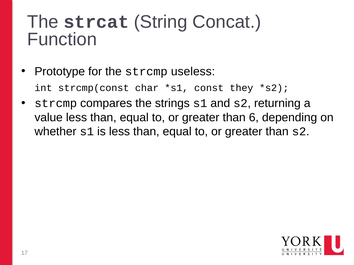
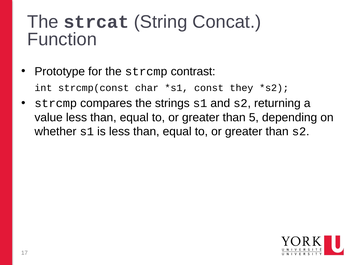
useless: useless -> contrast (193, 72)
6: 6 -> 5 (254, 118)
